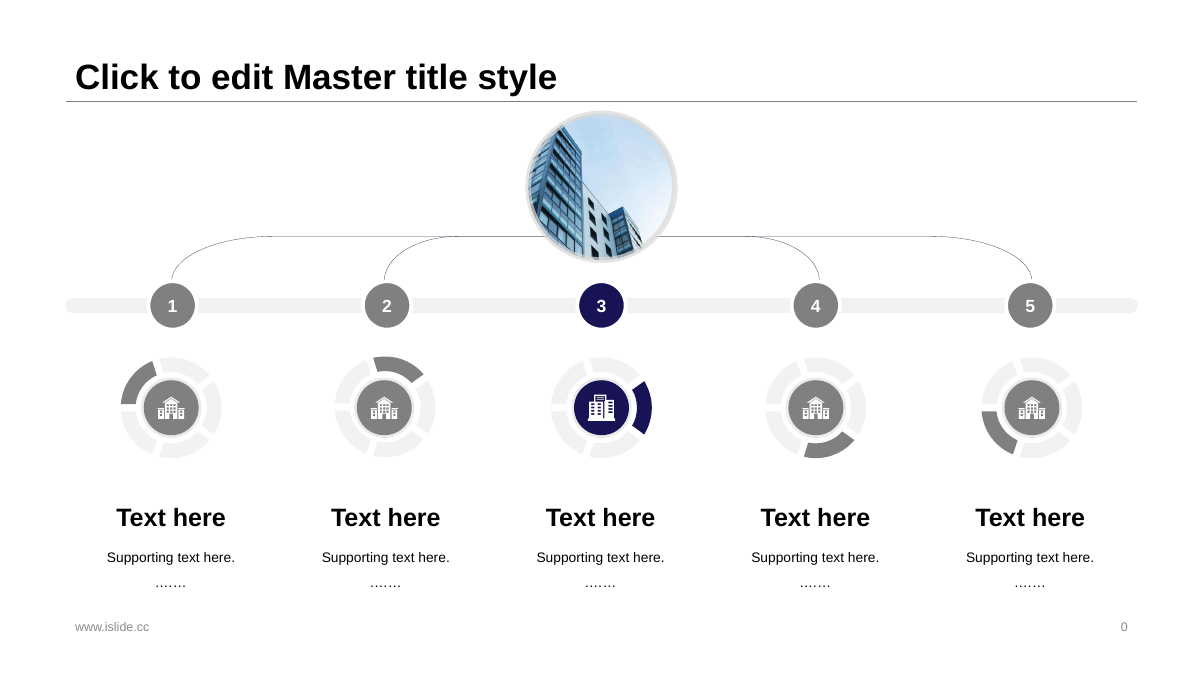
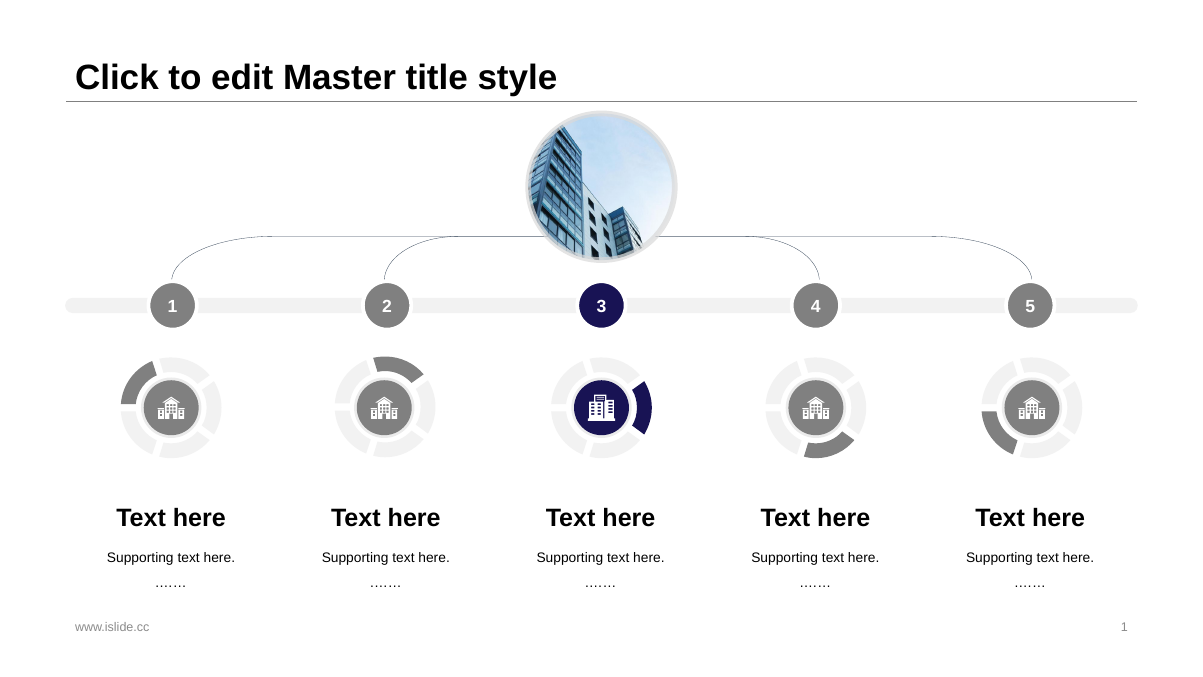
www.islide.cc 0: 0 -> 1 (1124, 627)
